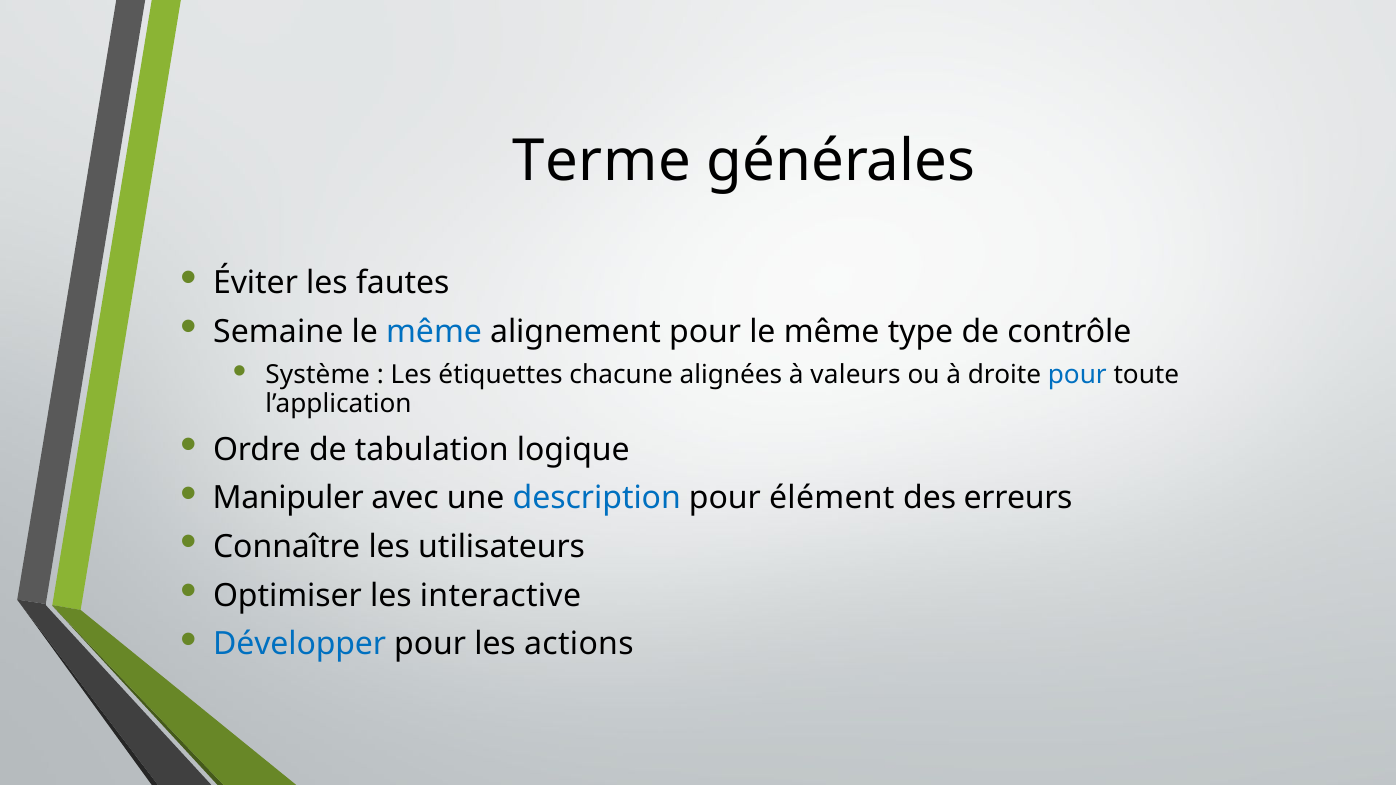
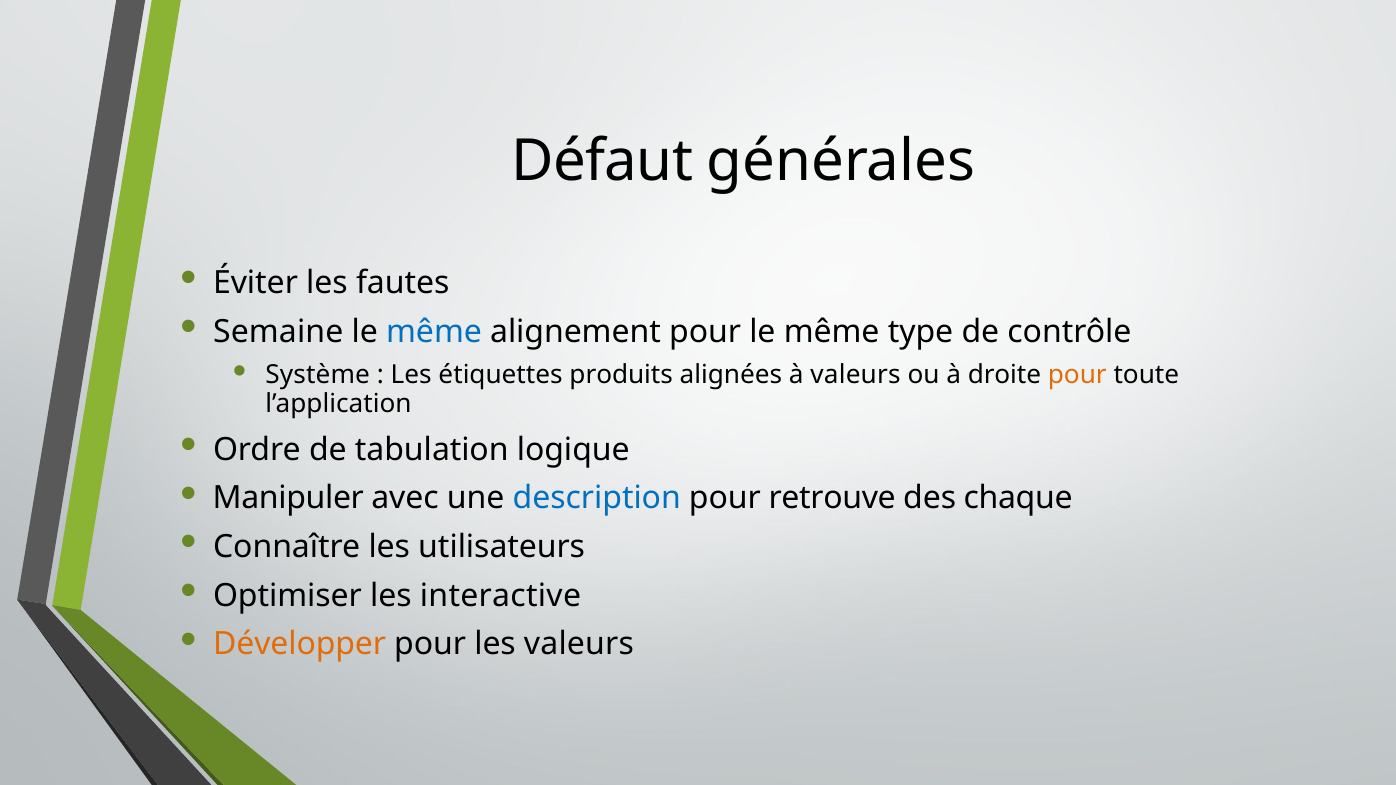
Terme: Terme -> Défaut (602, 161)
chacune: chacune -> produits (621, 375)
pour colour: blue -> orange (1077, 375)
élément: élément -> retrouve (832, 499)
erreurs: erreurs -> chaque (1018, 499)
Développer colour: blue -> orange (300, 644)
les actions: actions -> valeurs (579, 644)
